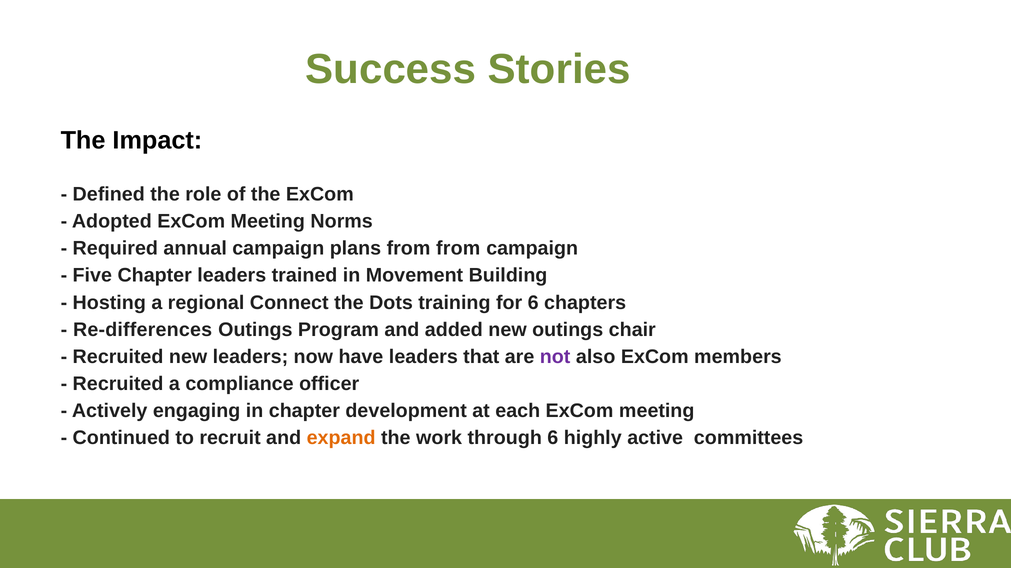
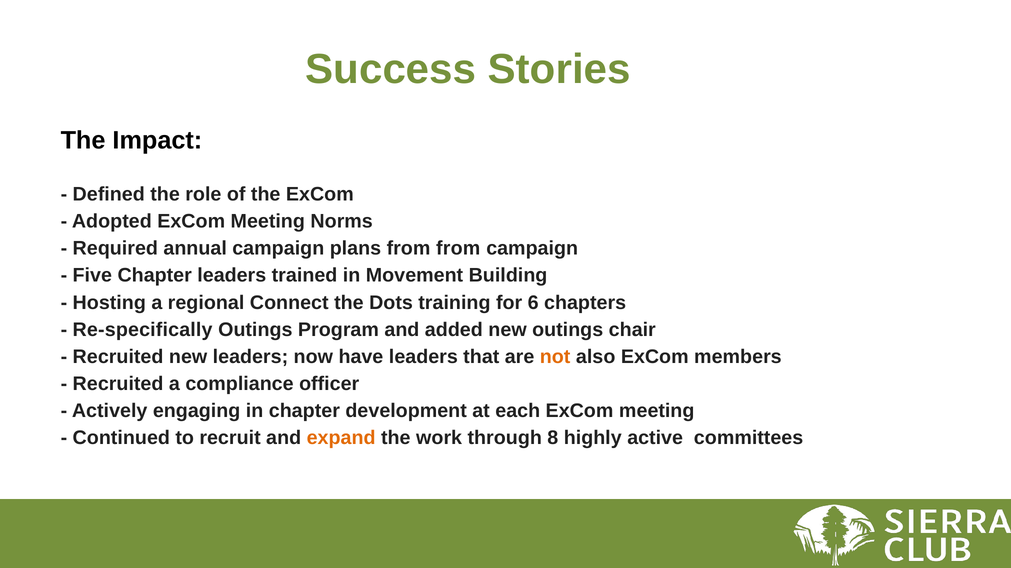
Re-differences: Re-differences -> Re-specifically (143, 330)
not colour: purple -> orange (555, 357)
through 6: 6 -> 8 (553, 438)
